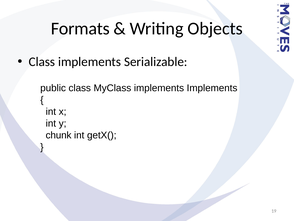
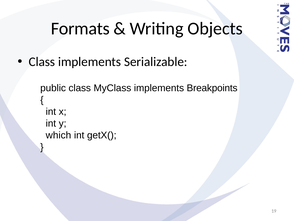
implements Implements: Implements -> Breakpoints (212, 88)
chunk: chunk -> which (58, 135)
